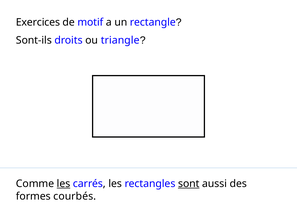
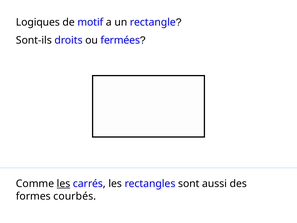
Exercices: Exercices -> Logiques (38, 22)
triangle: triangle -> fermées (120, 40)
sont underline: present -> none (189, 184)
